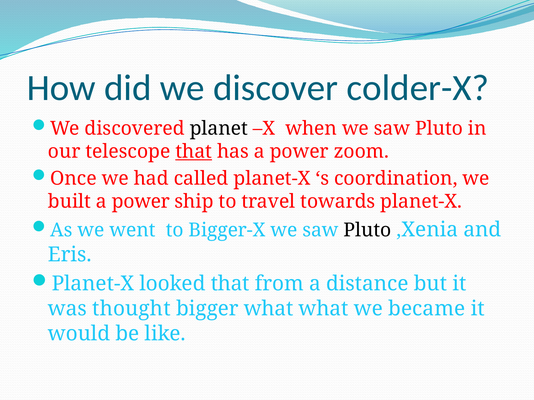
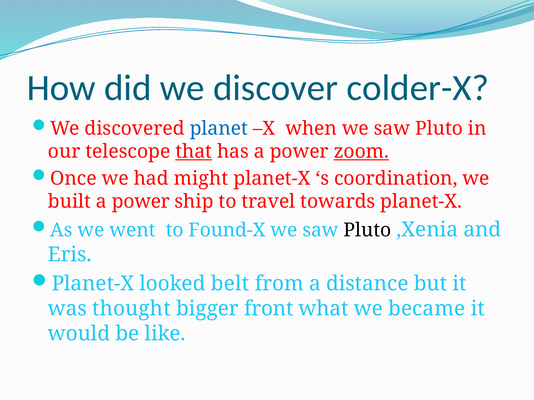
planet colour: black -> blue (219, 129)
zoom underline: none -> present (361, 152)
called: called -> might (201, 179)
Bigger-X: Bigger-X -> Found-X (227, 231)
looked that: that -> belt (230, 284)
bigger what: what -> front (269, 309)
